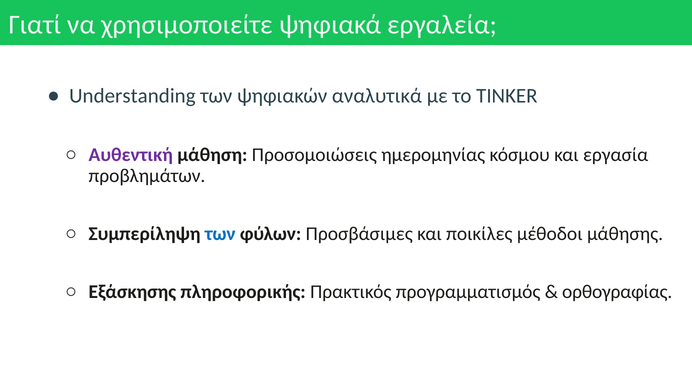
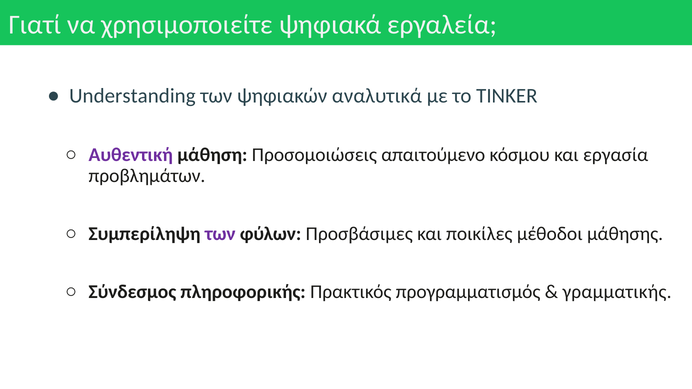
ημερομηνίας: ημερομηνίας -> απαιτούμενο (433, 155)
των colour: blue -> purple (220, 234)
Εξάσκησης: Εξάσκησης -> Σύνδεσμος (132, 292)
ορθογραφίας: ορθογραφίας -> γραμματικής (617, 292)
